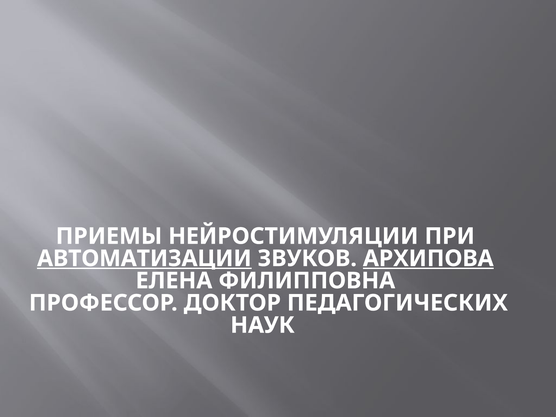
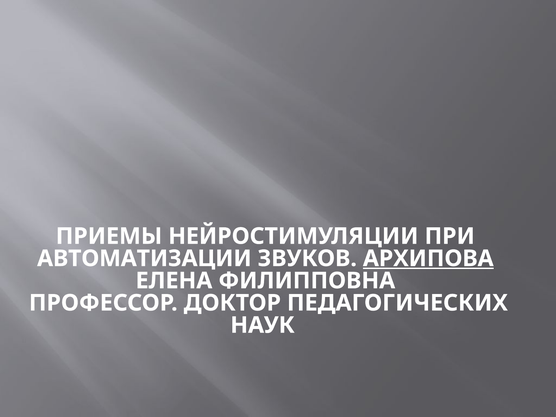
АВТОМАТИЗАЦИИ underline: present -> none (144, 258)
